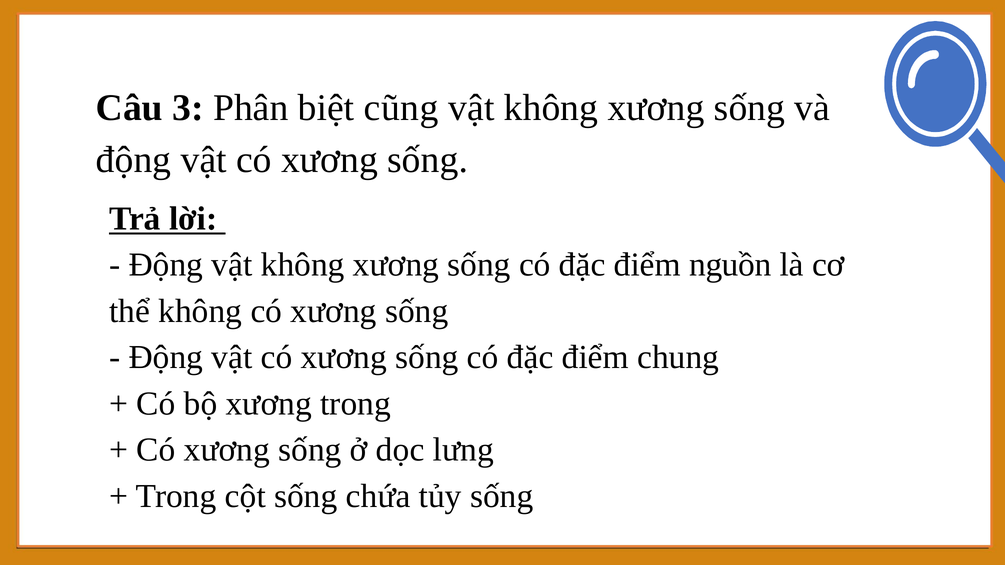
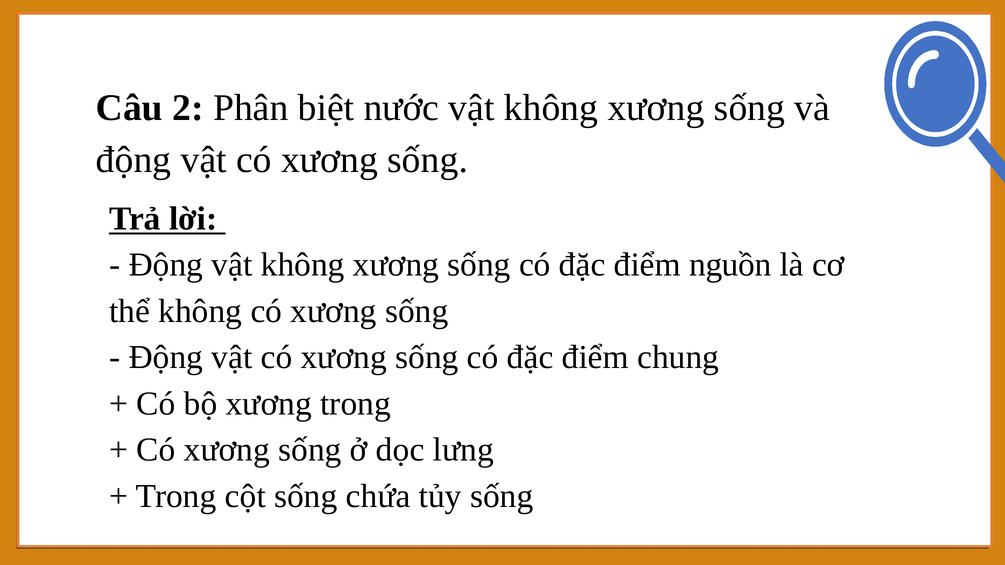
3: 3 -> 2 (188, 108)
cũng: cũng -> nước (401, 108)
